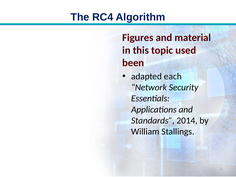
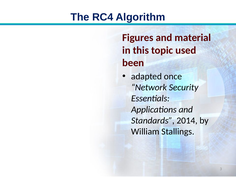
each: each -> once (173, 76)
